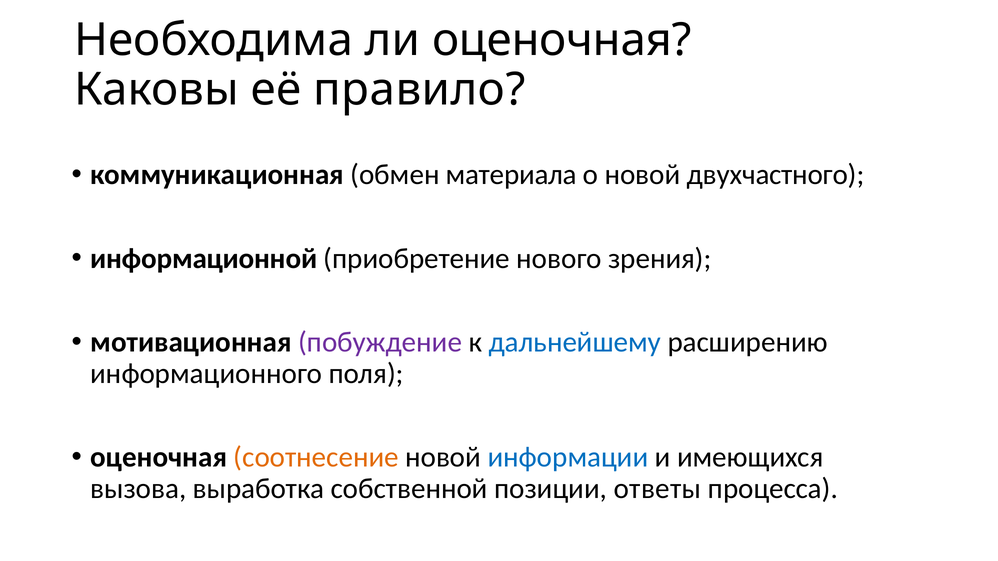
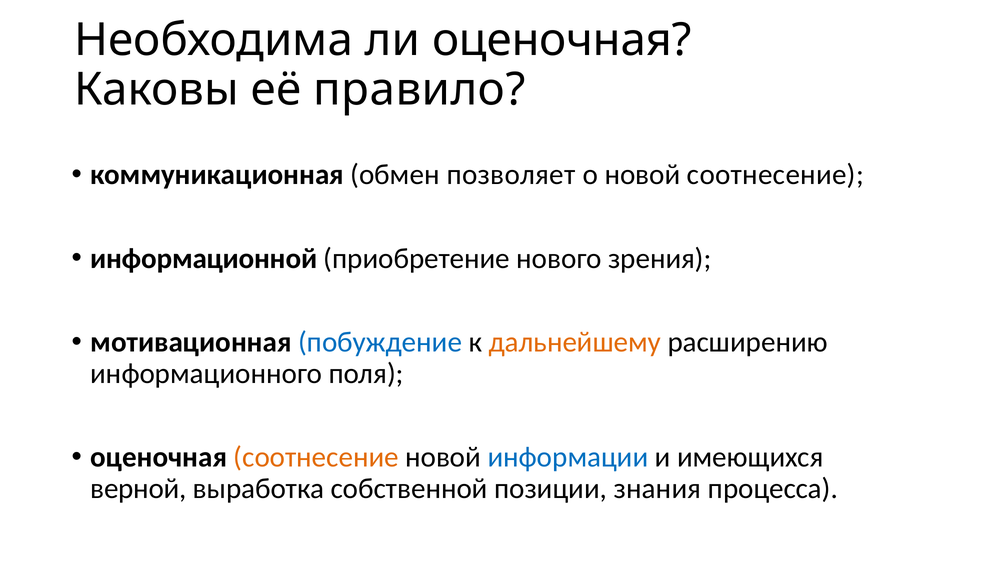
материала: материала -> позволяет (511, 175)
новой двухчастного: двухчастного -> соотнесение (775, 175)
побуждение colour: purple -> blue (380, 342)
дальнейшему colour: blue -> orange (575, 342)
вызова: вызова -> верной (138, 489)
ответы: ответы -> знания (657, 489)
